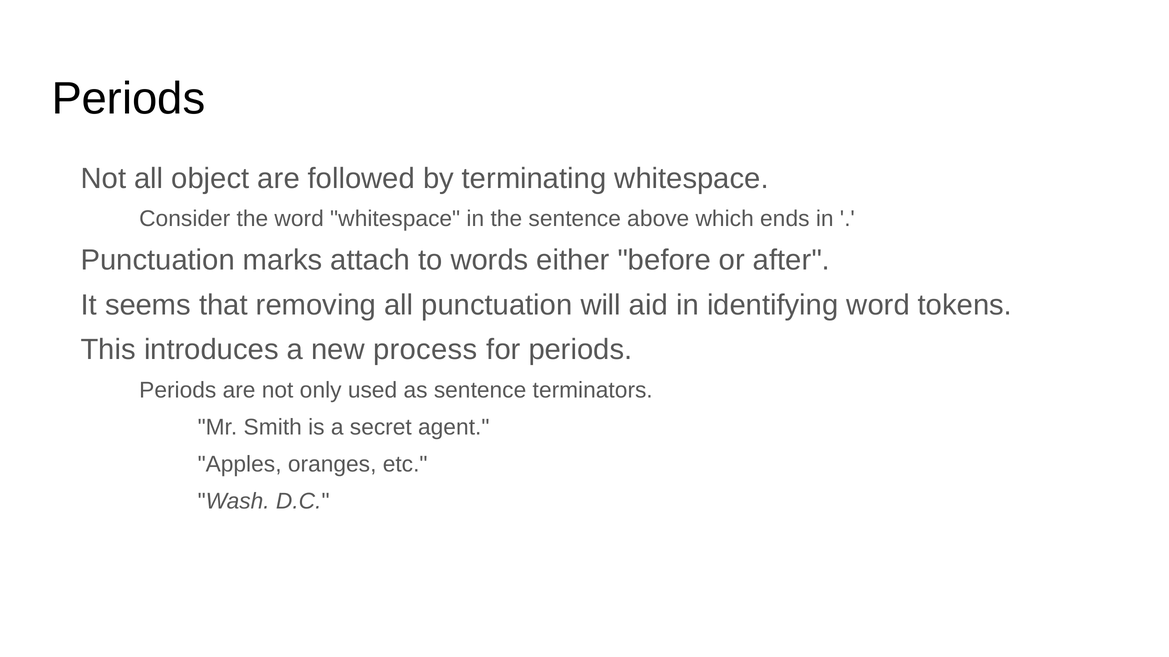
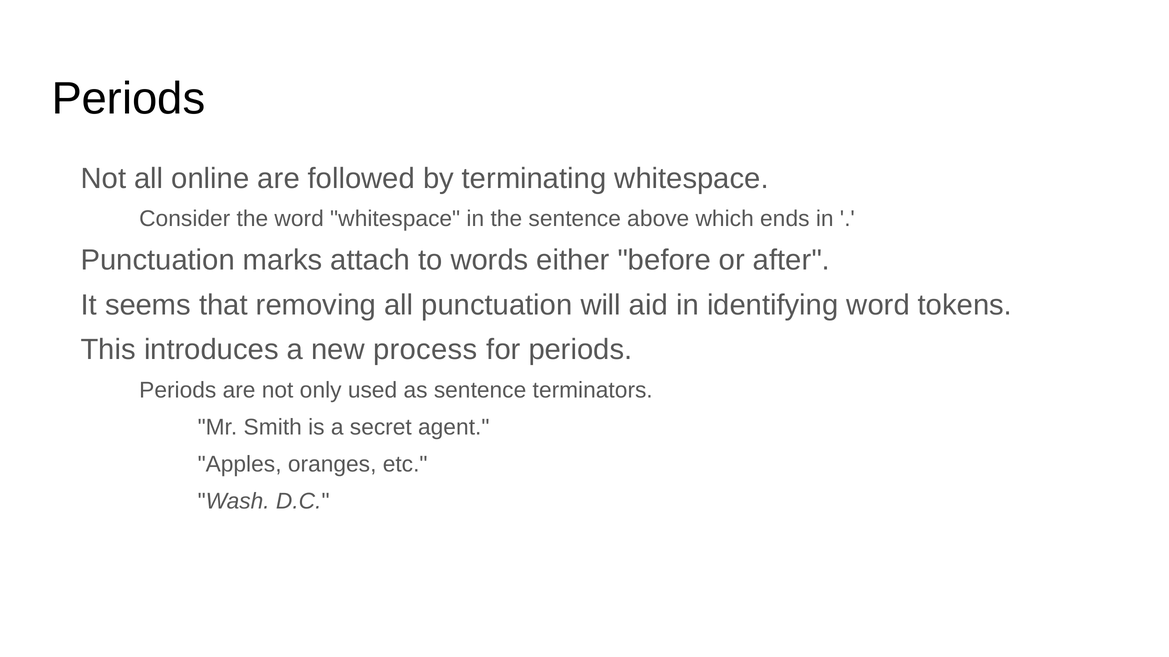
object: object -> online (210, 179)
